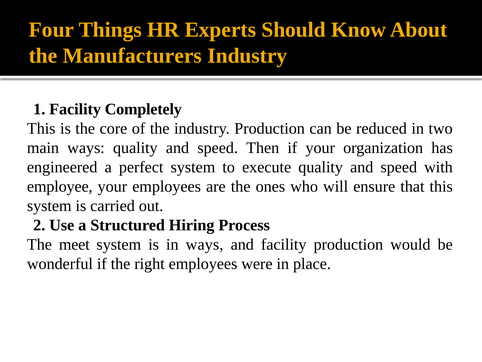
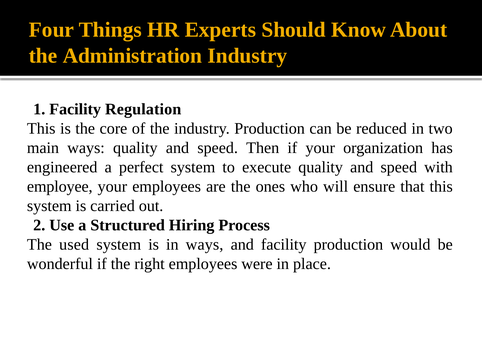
Manufacturers: Manufacturers -> Administration (132, 56)
Completely: Completely -> Regulation (143, 109)
meet: meet -> used (74, 244)
